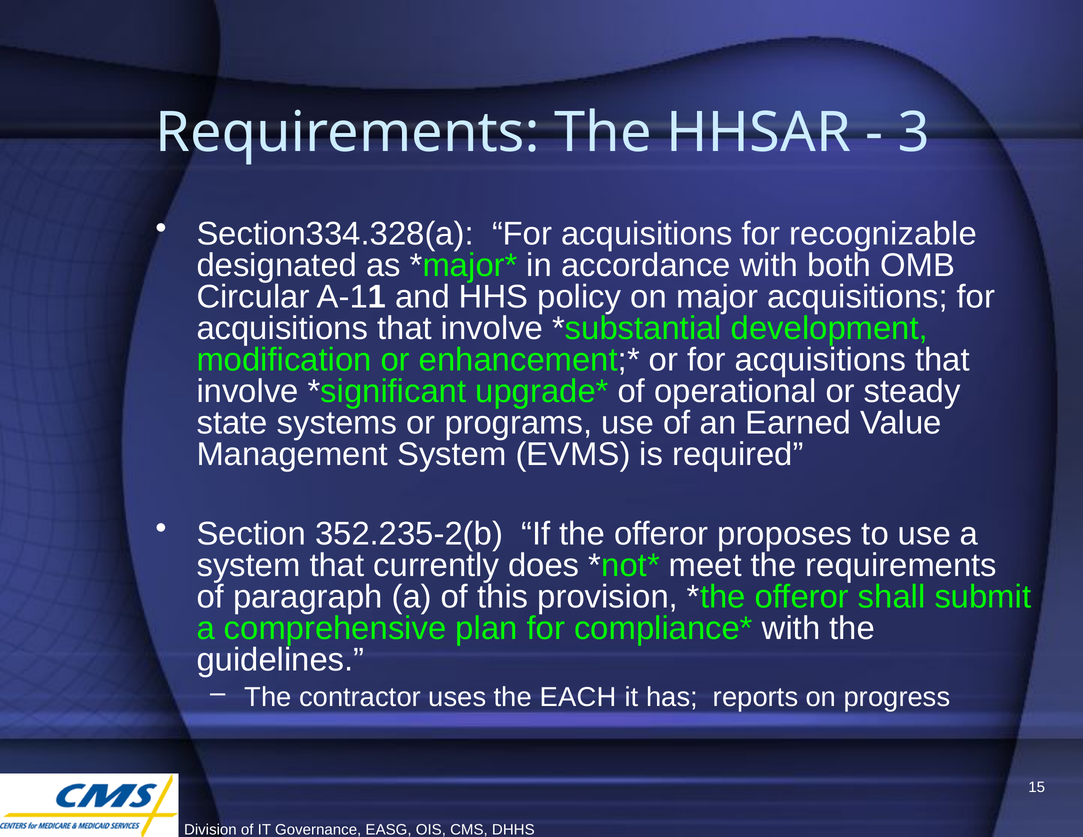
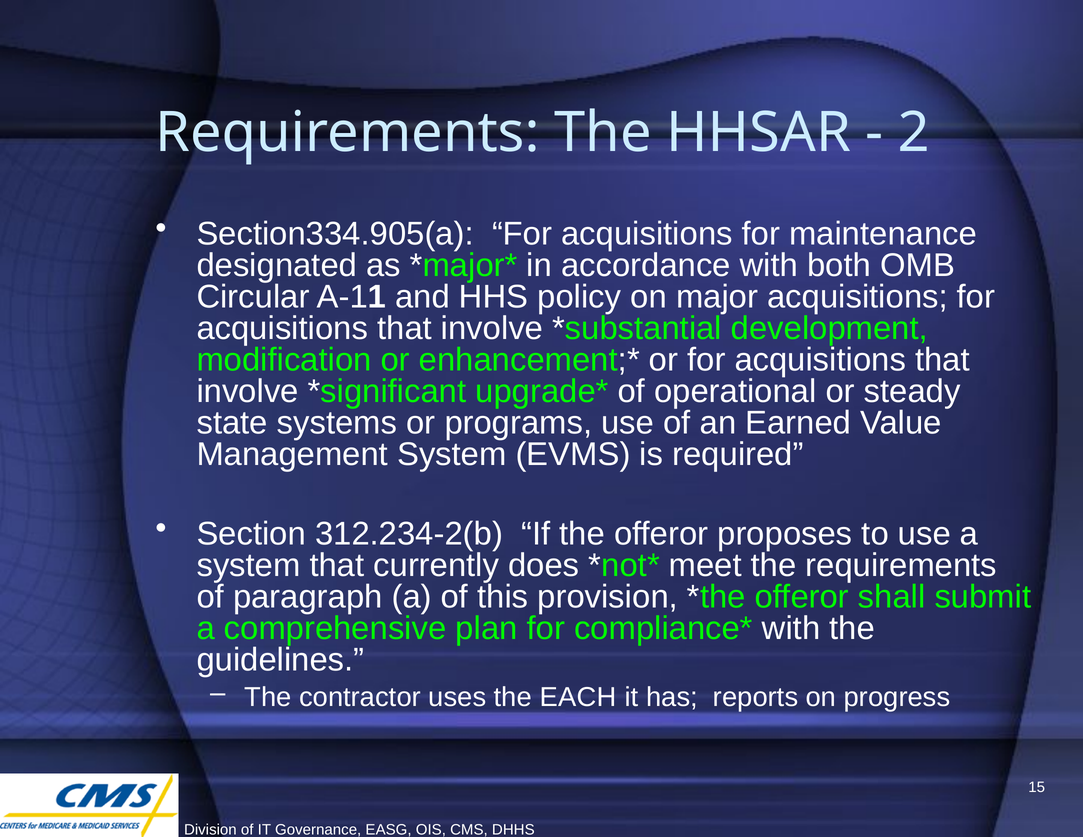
3: 3 -> 2 (914, 133)
Section334.328(a: Section334.328(a -> Section334.905(a (335, 234)
recognizable: recognizable -> maintenance (883, 234)
352.235-2(b: 352.235-2(b -> 312.234-2(b (409, 534)
